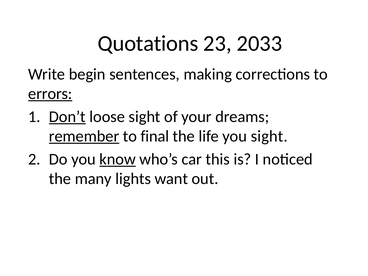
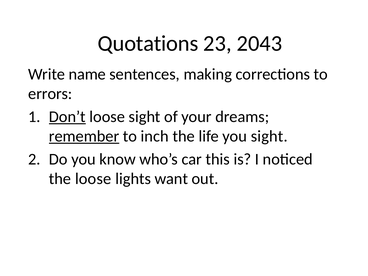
2033: 2033 -> 2043 (259, 43)
begin: begin -> name (87, 74)
errors underline: present -> none (50, 94)
final: final -> inch (155, 136)
know underline: present -> none (118, 159)
the many: many -> loose (93, 179)
